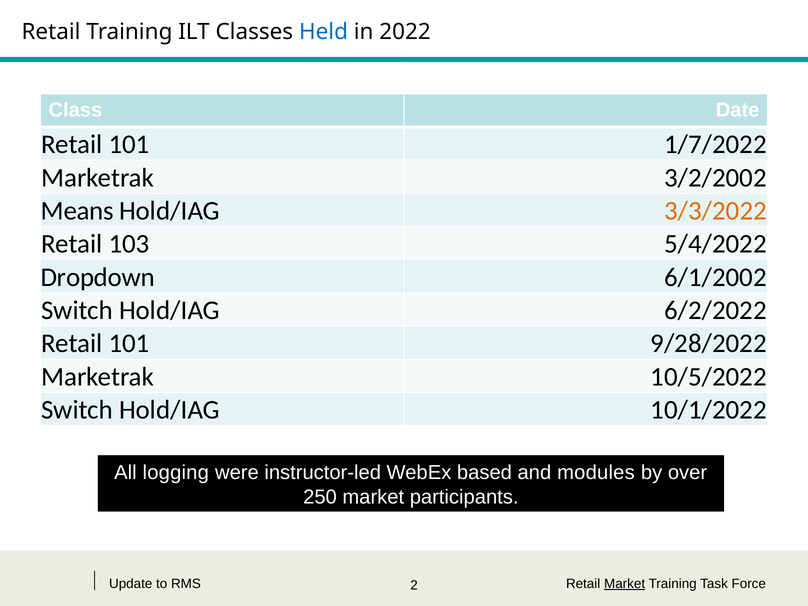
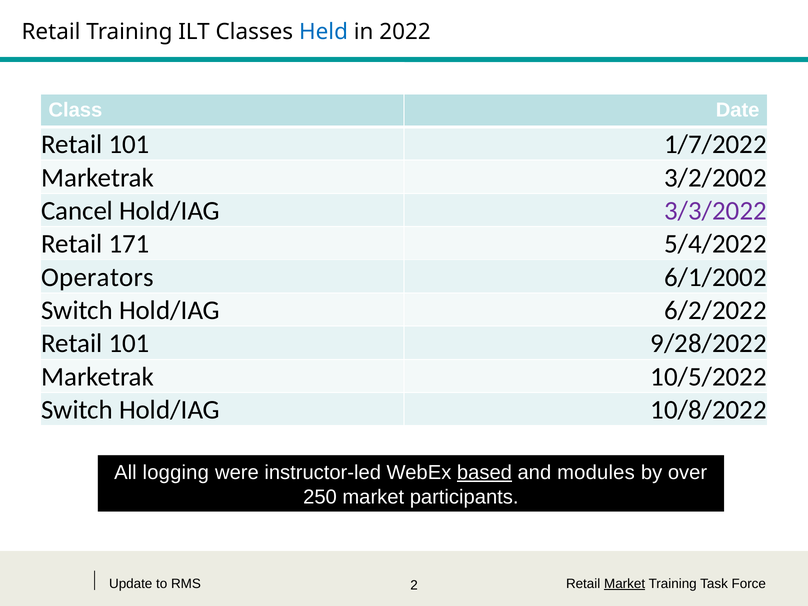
Means: Means -> Cancel (77, 211)
3/3/2022 colour: orange -> purple (715, 211)
103: 103 -> 171 (129, 244)
Dropdown: Dropdown -> Operators (98, 277)
10/1/2022: 10/1/2022 -> 10/8/2022 (709, 410)
based underline: none -> present (484, 473)
